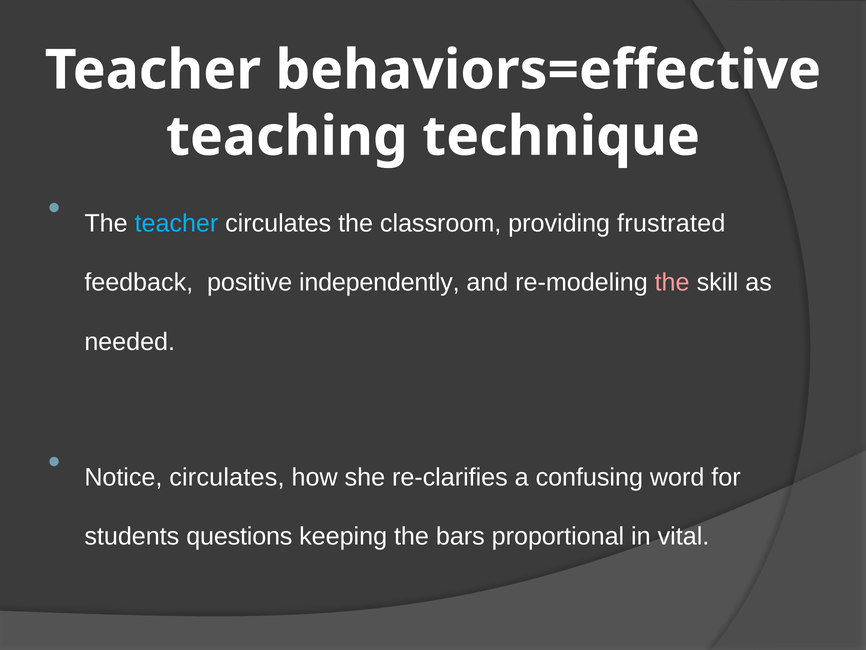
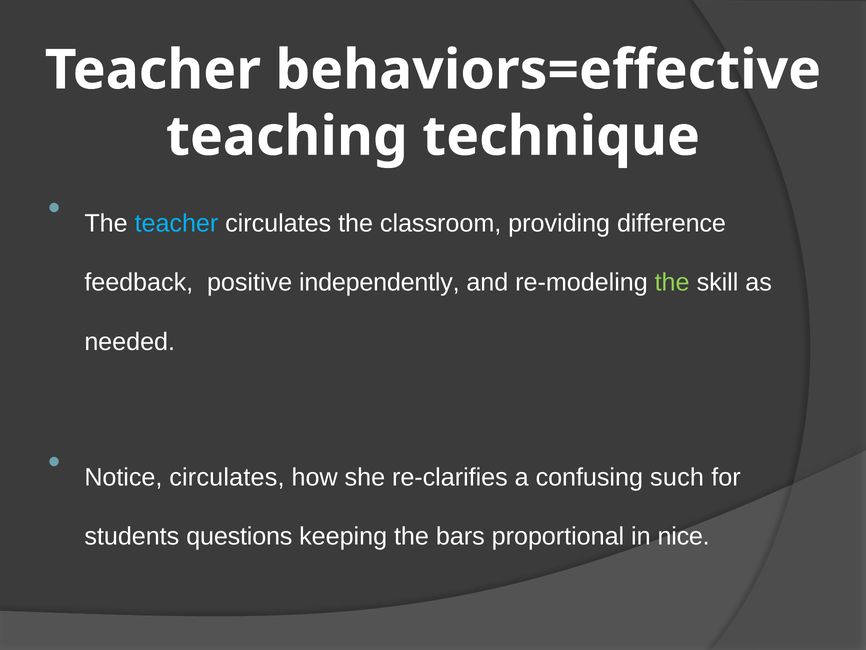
frustrated: frustrated -> difference (671, 223)
the colour: pink -> light green (672, 282)
word: word -> such (677, 477)
vital: vital -> nice (684, 536)
